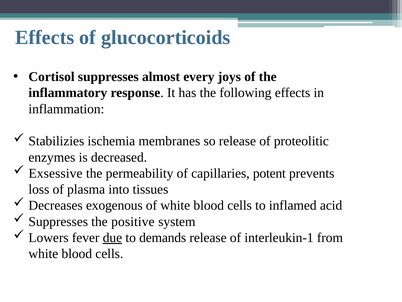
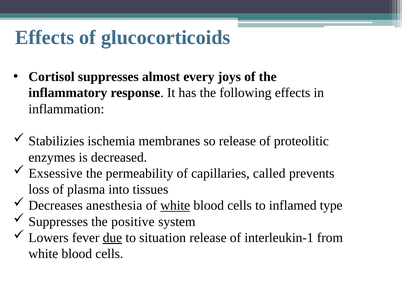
potent: potent -> called (269, 173)
exogenous: exogenous -> anesthesia (114, 205)
white underline: none -> present (175, 205)
acid: acid -> type (331, 205)
demands: demands -> situation (163, 237)
